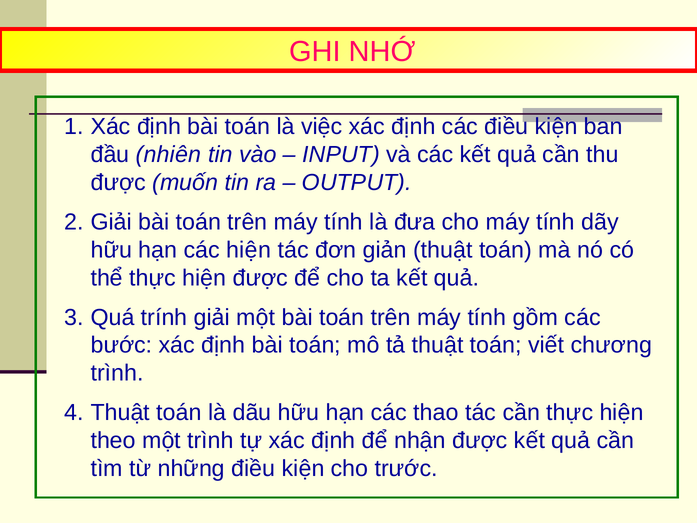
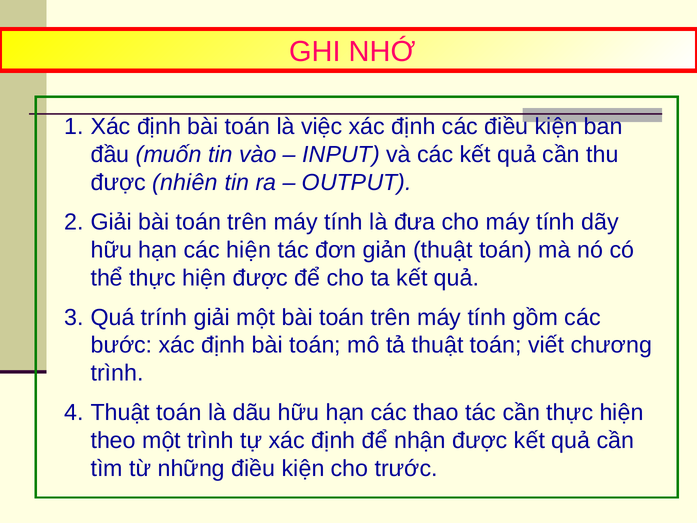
nhiên: nhiên -> muốn (169, 155)
muốn: muốn -> nhiên (185, 182)
